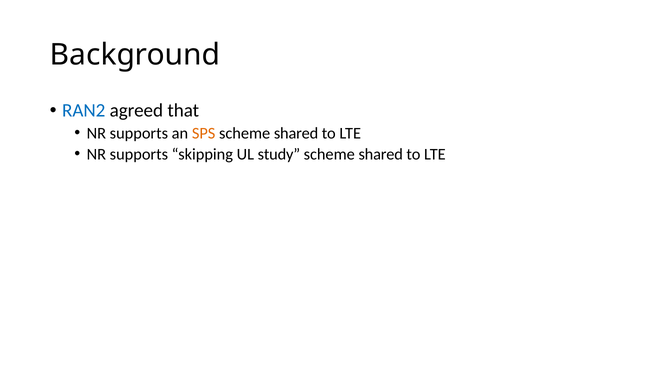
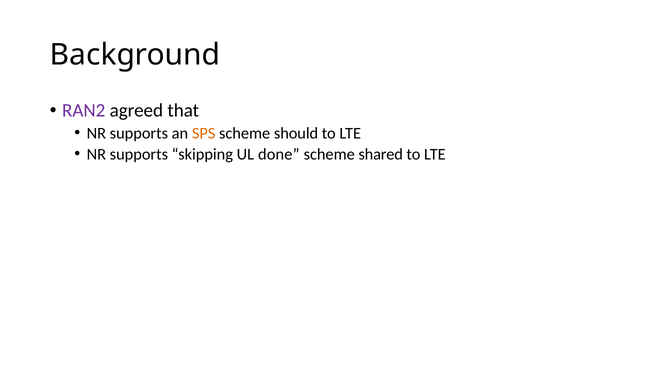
RAN2 colour: blue -> purple (84, 111)
shared: shared -> should (296, 133)
study: study -> done (279, 154)
